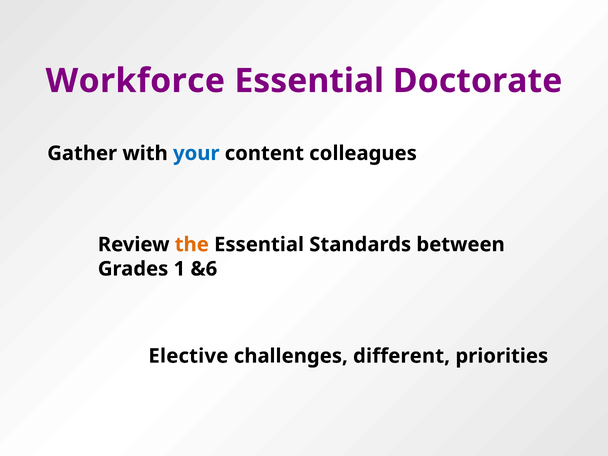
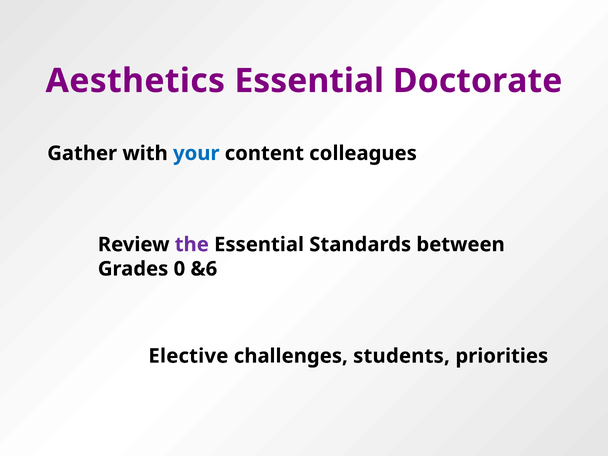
Workforce: Workforce -> Aesthetics (135, 81)
the colour: orange -> purple (192, 245)
1: 1 -> 0 (179, 269)
different: different -> students (401, 356)
